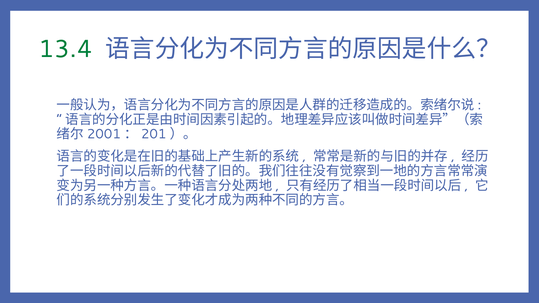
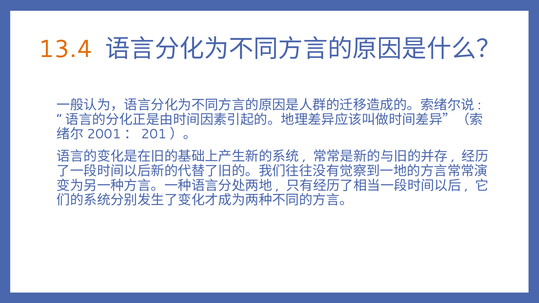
13.4 colour: green -> orange (66, 49)
